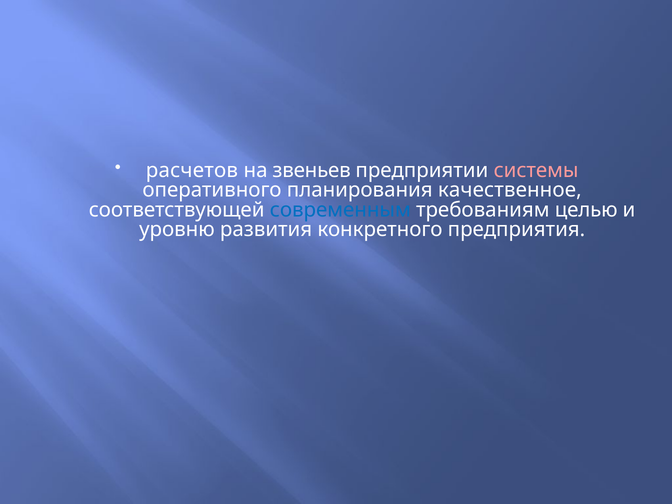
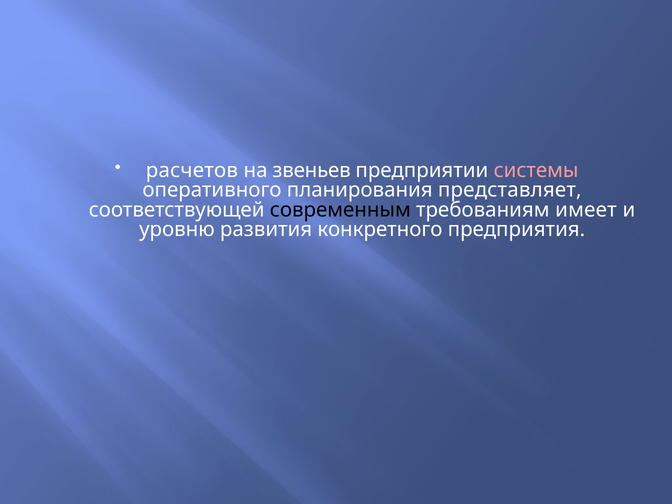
качественное: качественное -> представляет (510, 190)
современным colour: blue -> black (340, 210)
целью: целью -> имеет (586, 210)
